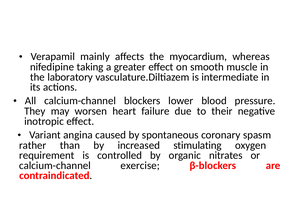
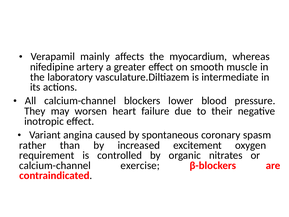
taking: taking -> artery (90, 67)
stimulating: stimulating -> excitement (198, 145)
